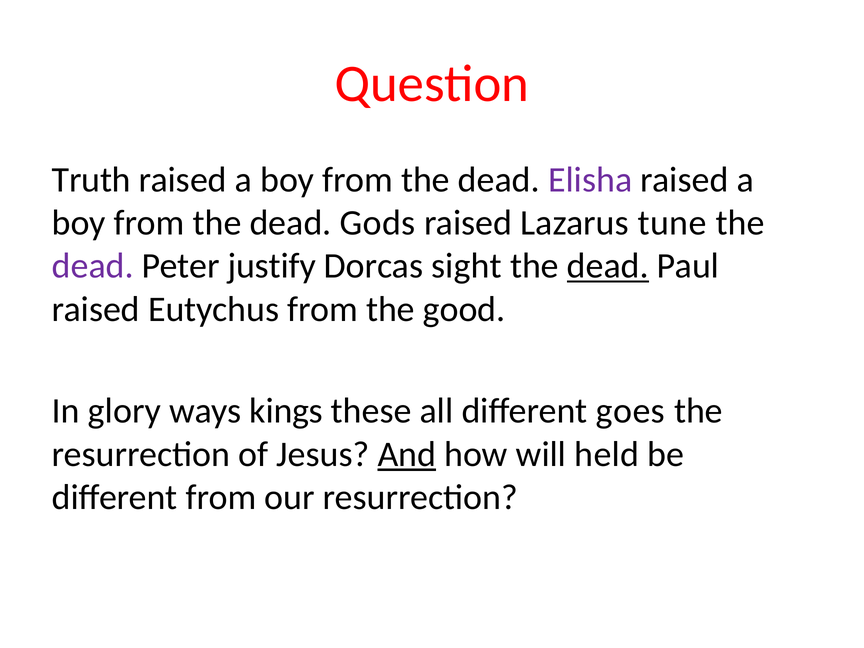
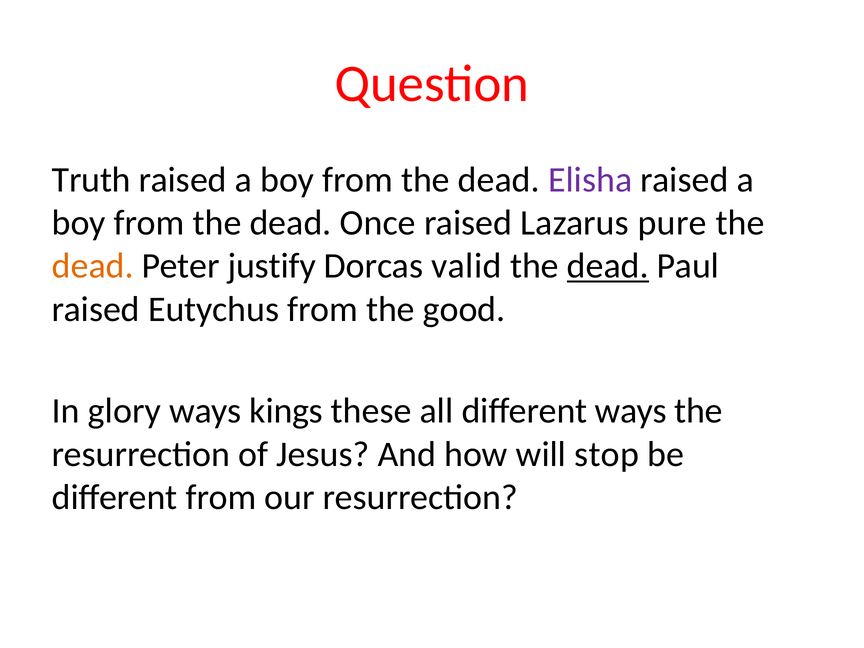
Gods: Gods -> Once (378, 223)
tune: tune -> pure (672, 223)
dead colour: purple -> orange (93, 266)
sight: sight -> valid (466, 266)
different goes: goes -> ways (631, 411)
And underline: present -> none (407, 454)
held: held -> stop (607, 454)
